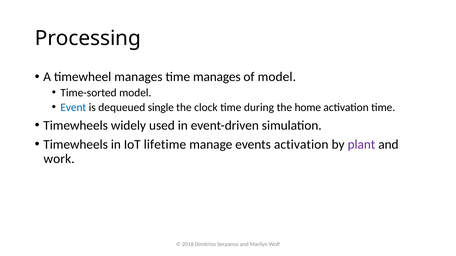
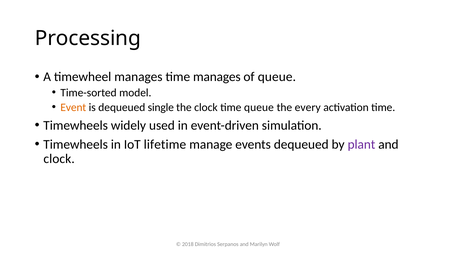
of model: model -> queue (277, 77)
Event colour: blue -> orange (73, 107)
time during: during -> queue (259, 107)
home: home -> every (308, 107)
events activation: activation -> dequeued (301, 145)
work: work -> clock (59, 159)
